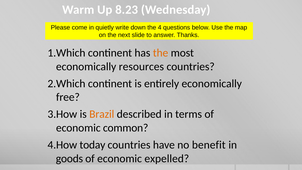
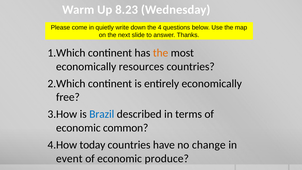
Brazil colour: orange -> blue (102, 114)
benefit: benefit -> change (209, 145)
goods: goods -> event (69, 158)
expelled: expelled -> produce (167, 158)
